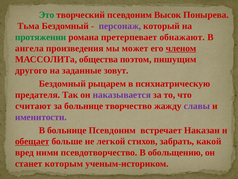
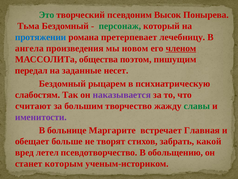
персонаж colour: purple -> green (120, 26)
протяжении colour: green -> blue (41, 37)
обнажают: обнажают -> лечебницу (182, 37)
может: может -> новом (135, 48)
другого: другого -> передал (31, 70)
зовут: зовут -> несет (116, 70)
предателя: предателя -> слабостям (38, 95)
за больнице: больнице -> большим (84, 106)
славы colour: purple -> green (197, 106)
больнице Псевдоним: Псевдоним -> Маргарите (112, 130)
Наказан: Наказан -> Главная (202, 130)
обещает underline: present -> none (32, 141)
легкой: легкой -> творят (111, 141)
ними: ними -> летел (47, 152)
